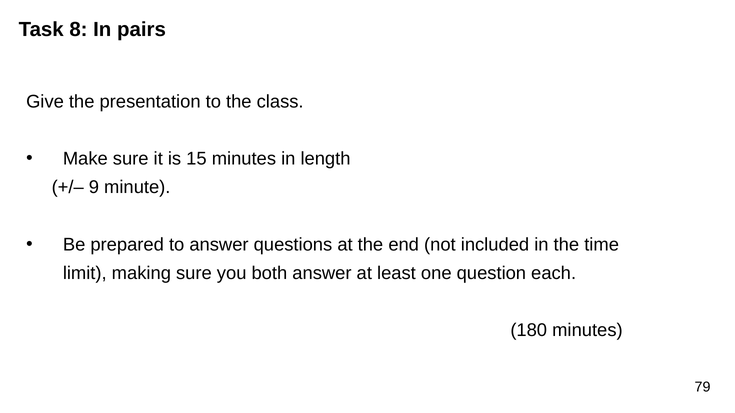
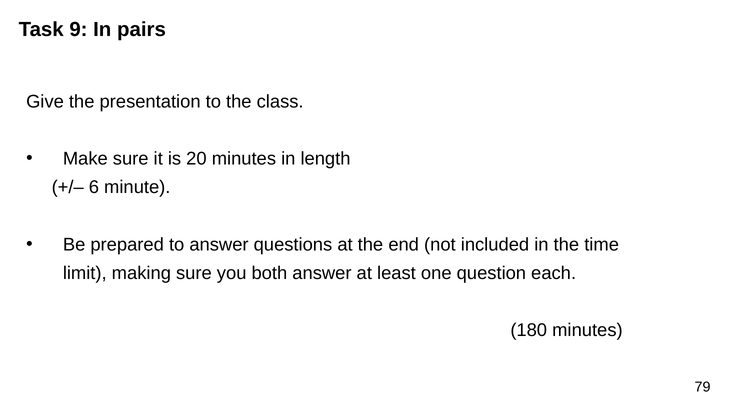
8: 8 -> 9 (78, 30)
15: 15 -> 20 (196, 159)
9: 9 -> 6 (94, 188)
